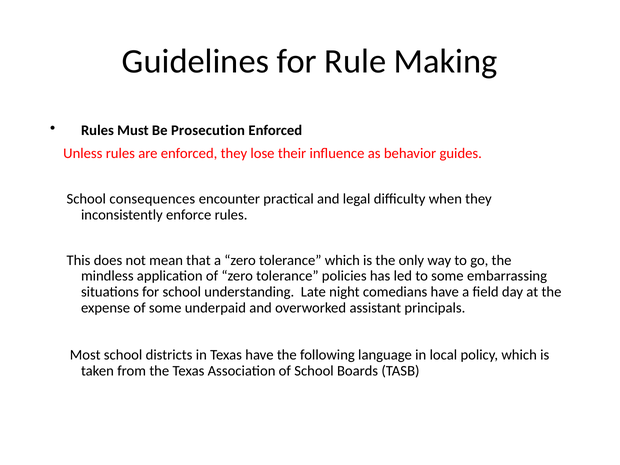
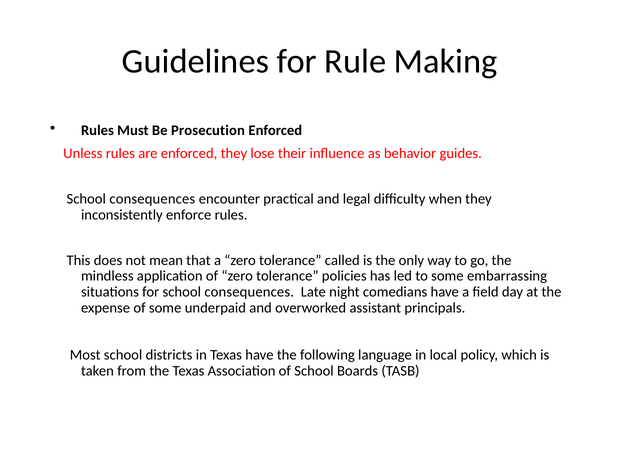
tolerance which: which -> called (342, 260)
for school understanding: understanding -> consequences (249, 292)
